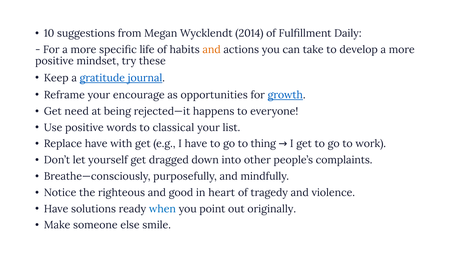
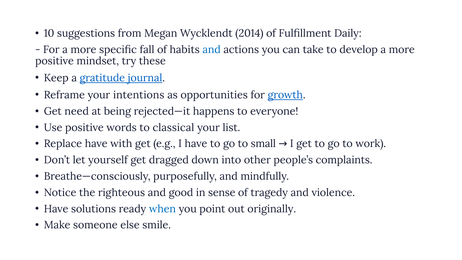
life: life -> fall (147, 50)
and colour: orange -> blue (212, 50)
encourage: encourage -> intentions (139, 95)
thing: thing -> small (263, 144)
heart: heart -> sense (222, 192)
